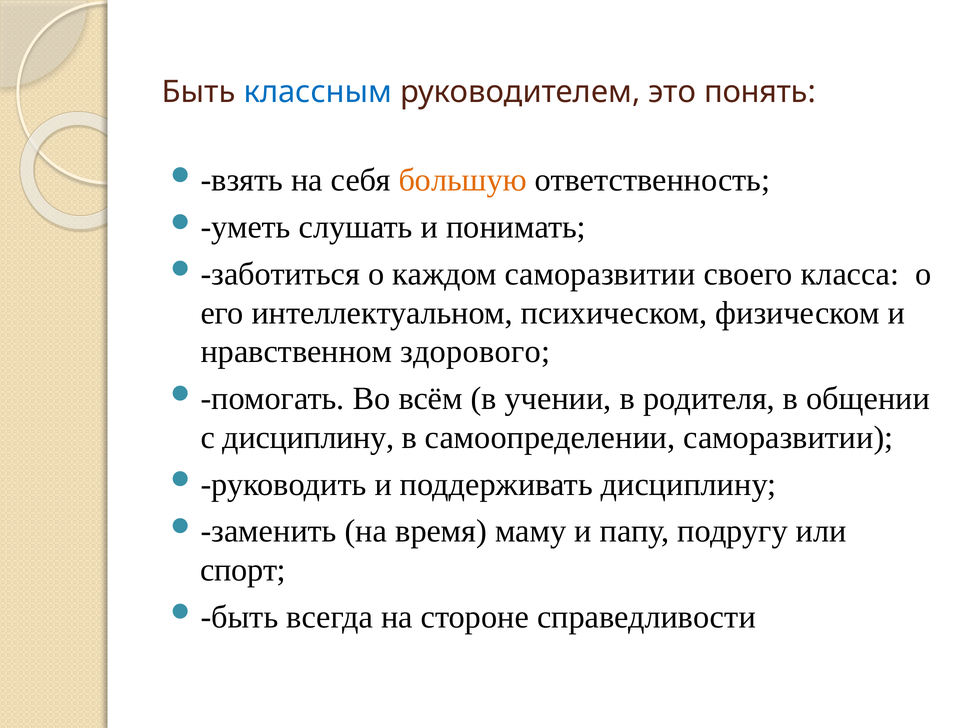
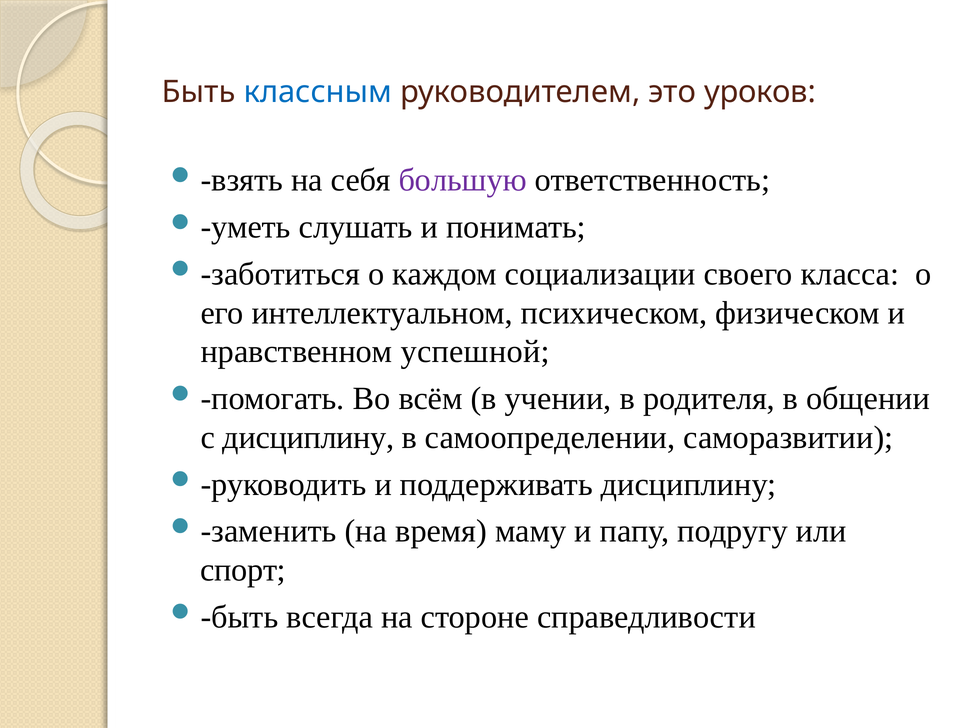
понять: понять -> уроков (760, 92)
большую colour: orange -> purple (463, 180)
каждом саморазвитии: саморазвитии -> социализации (600, 274)
здорового: здорового -> успешной (475, 351)
